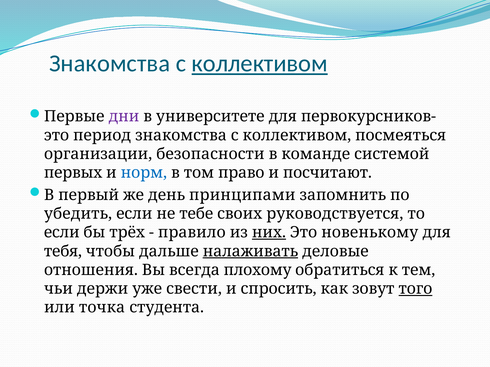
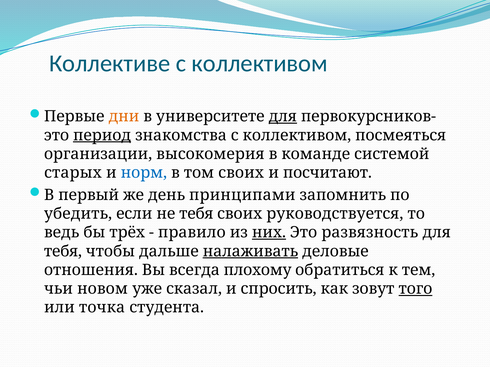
Знакомства: Знакомства -> Коллективе (110, 64)
коллективом underline: present -> none (260, 64)
дни colour: purple -> orange (124, 117)
для underline: none -> present (283, 117)
период underline: none -> present (102, 135)
безопасности: безопасности -> высокомерия (210, 154)
первых: первых -> старых (73, 173)
том право: право -> своих (241, 173)
не тебе: тебе -> тебя (196, 214)
если: если -> ведь (62, 233)
новенькому: новенькому -> развязность (370, 233)
держи: держи -> новом (102, 289)
свести: свести -> сказал (194, 289)
